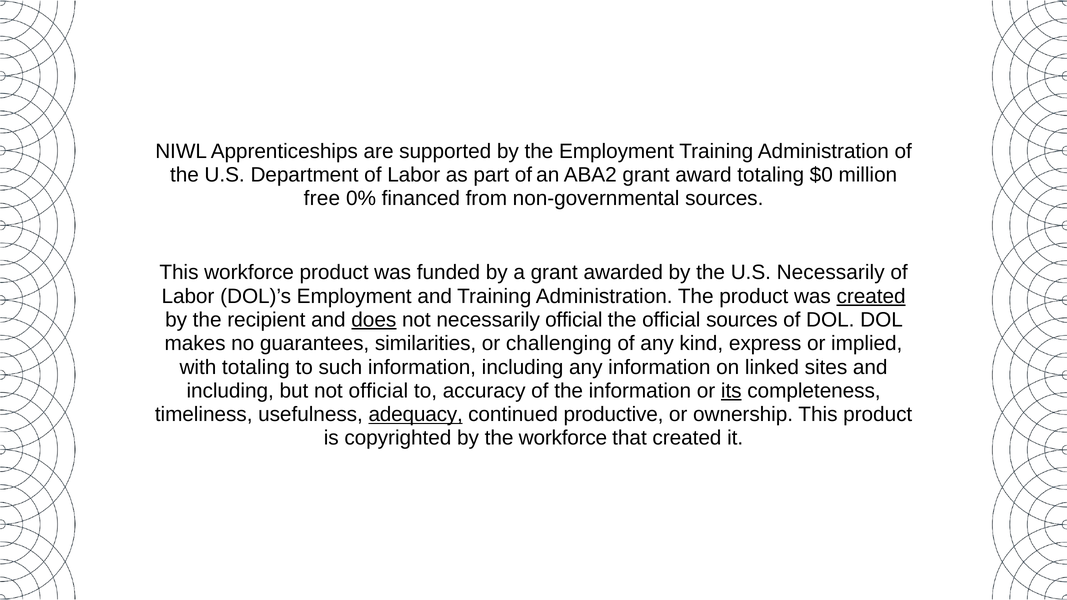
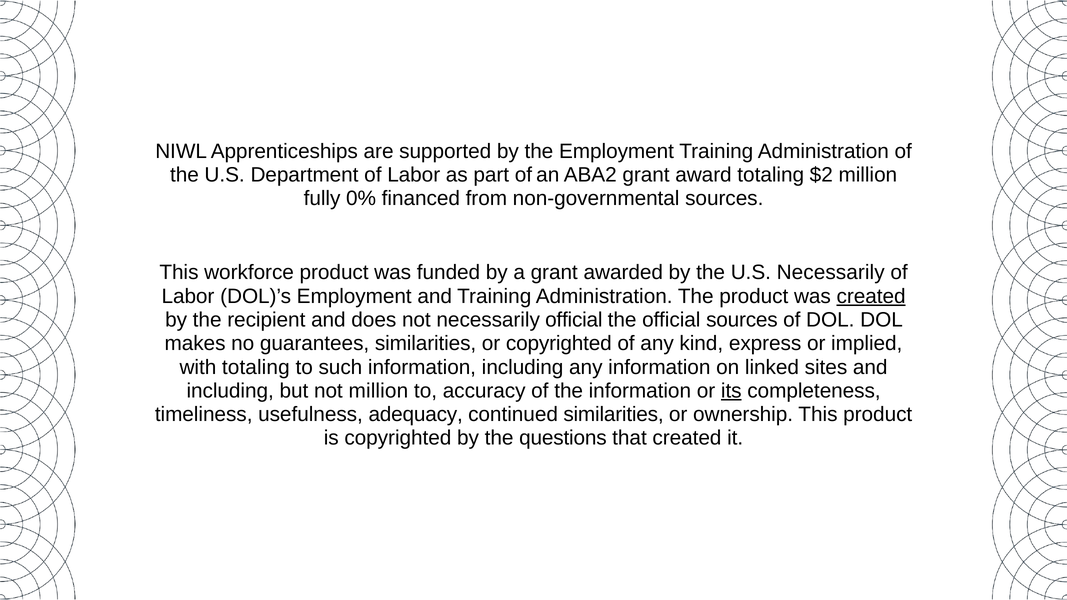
$0: $0 -> $2 (821, 175)
free: free -> fully (322, 199)
does underline: present -> none (374, 320)
or challenging: challenging -> copyrighted (559, 344)
not official: official -> million (378, 391)
adequacy underline: present -> none (416, 415)
continued productive: productive -> similarities (614, 415)
the workforce: workforce -> questions (563, 438)
